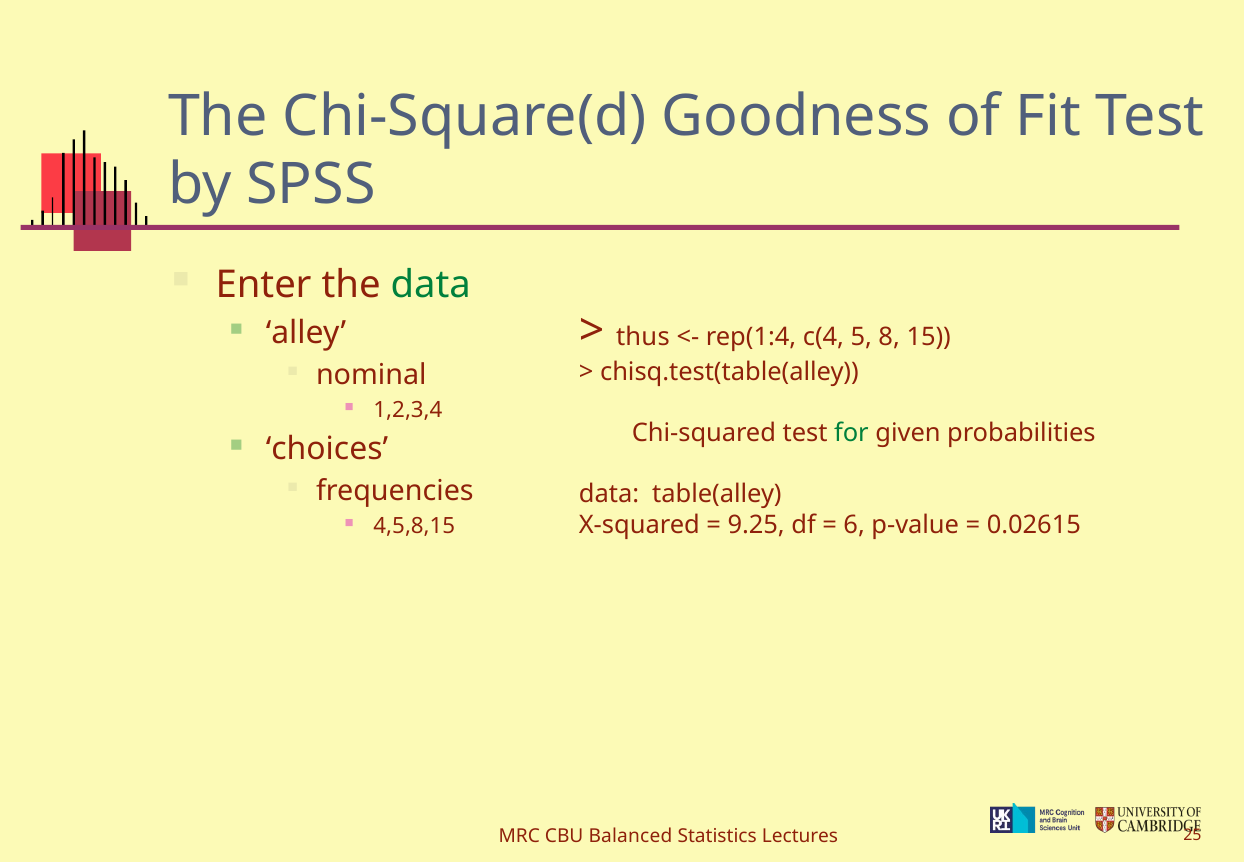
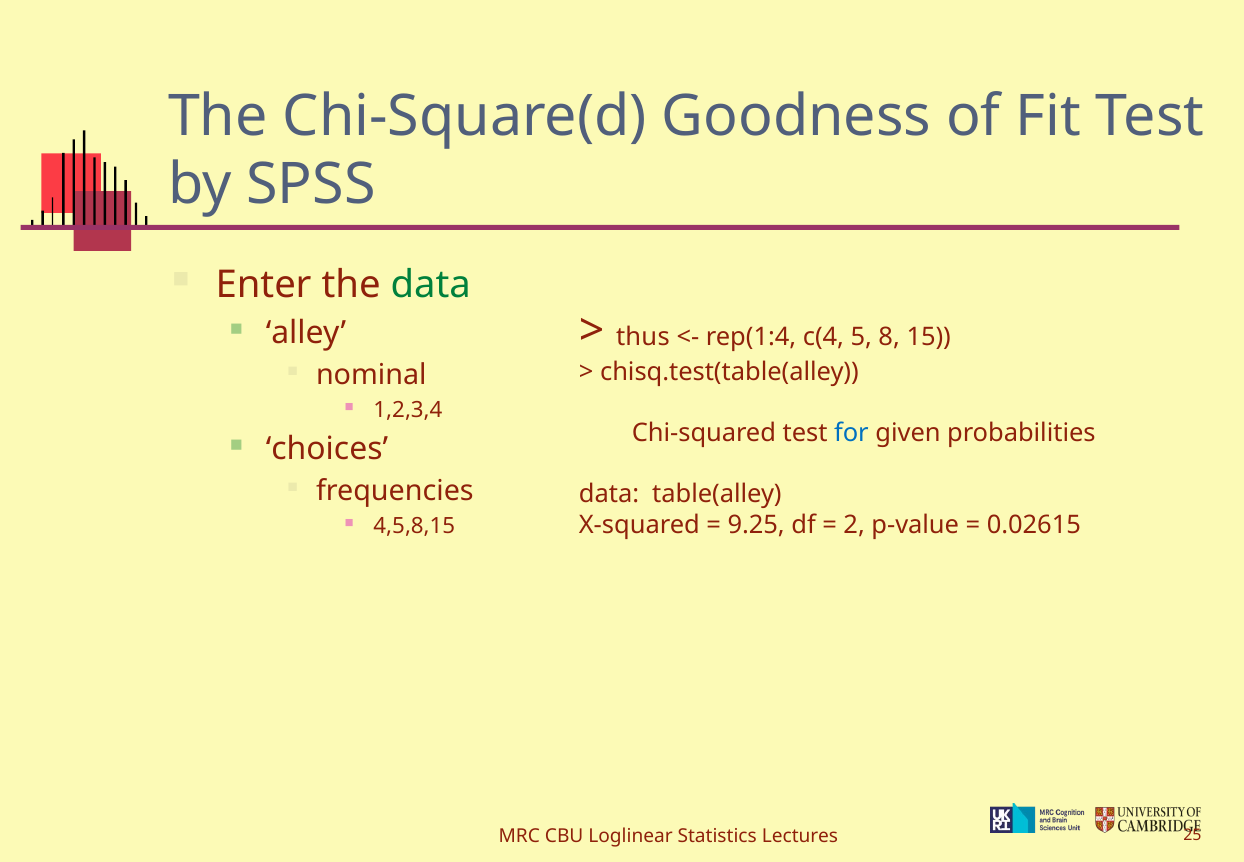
for colour: green -> blue (851, 433)
6: 6 -> 2 (854, 524)
Balanced: Balanced -> Loglinear (631, 836)
